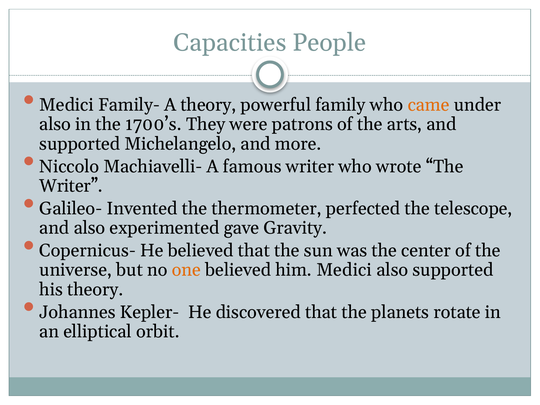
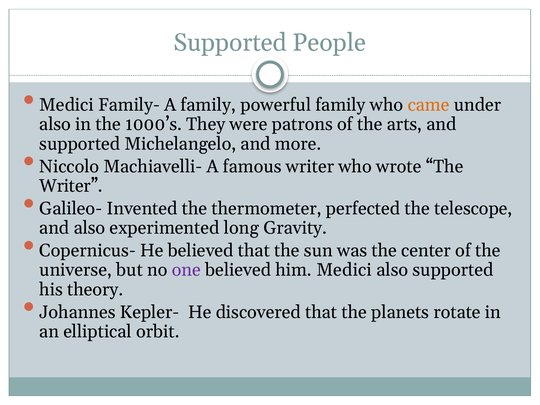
Capacities: Capacities -> Supported (230, 43)
A theory: theory -> family (208, 105)
1700’s: 1700’s -> 1000’s (154, 124)
gave: gave -> long (241, 228)
one colour: orange -> purple (186, 270)
